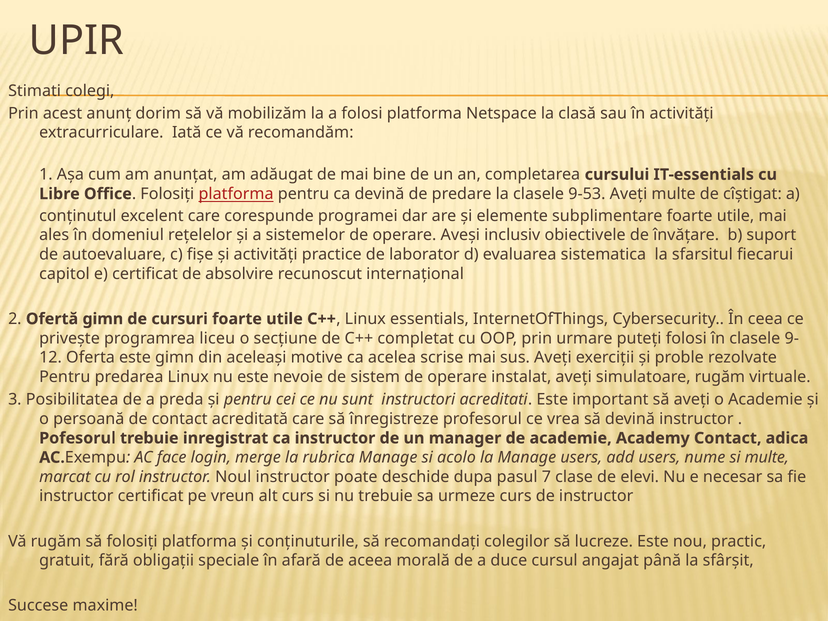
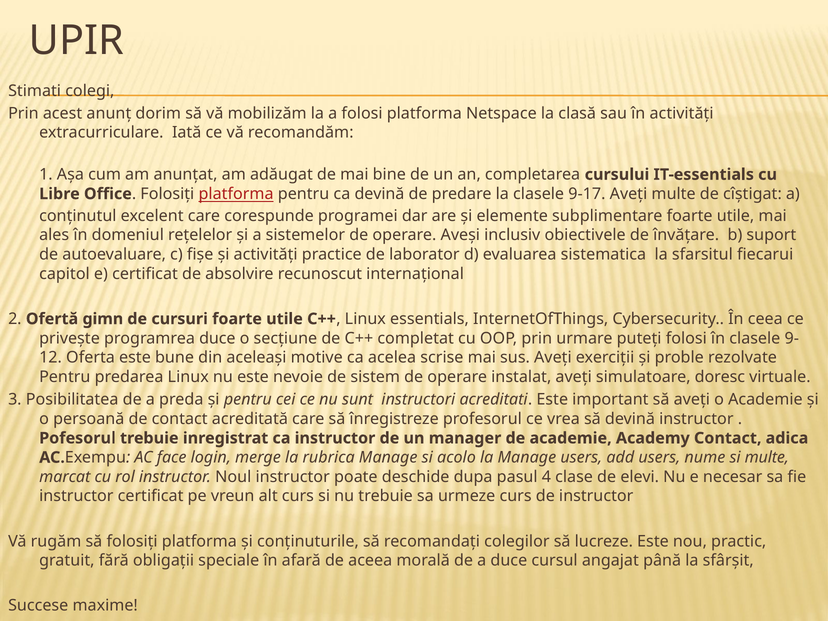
9-53: 9-53 -> 9-17 (587, 194)
programrea liceu: liceu -> duce (217, 338)
este gimn: gimn -> bune (174, 358)
simulatoare rugăm: rugăm -> doresc (720, 377)
7: 7 -> 4 (546, 477)
